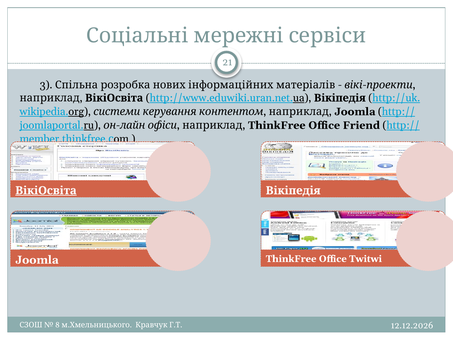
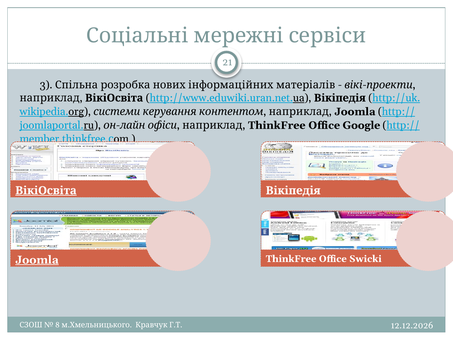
Friend: Friend -> Google (361, 125)
Joomla underline: none -> present (37, 260)
Twitwi: Twitwi -> Swicki (365, 259)
